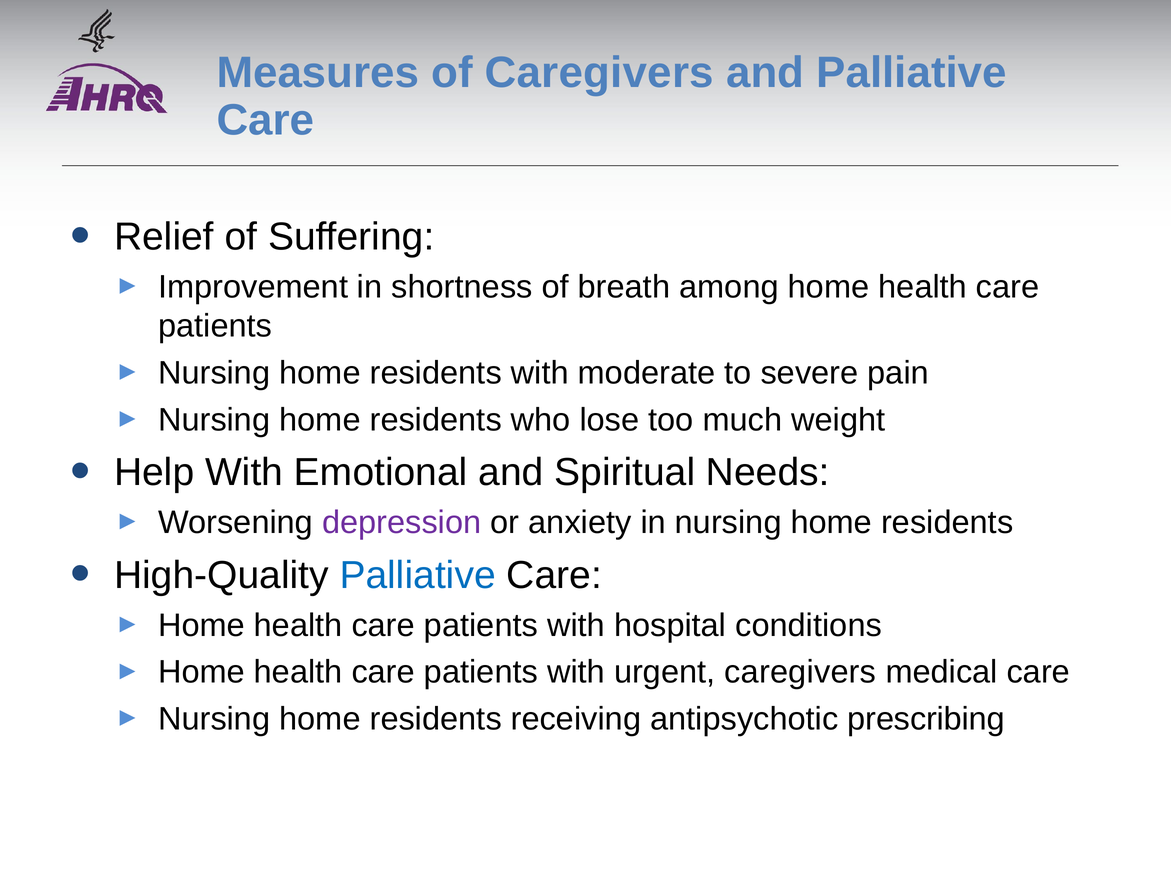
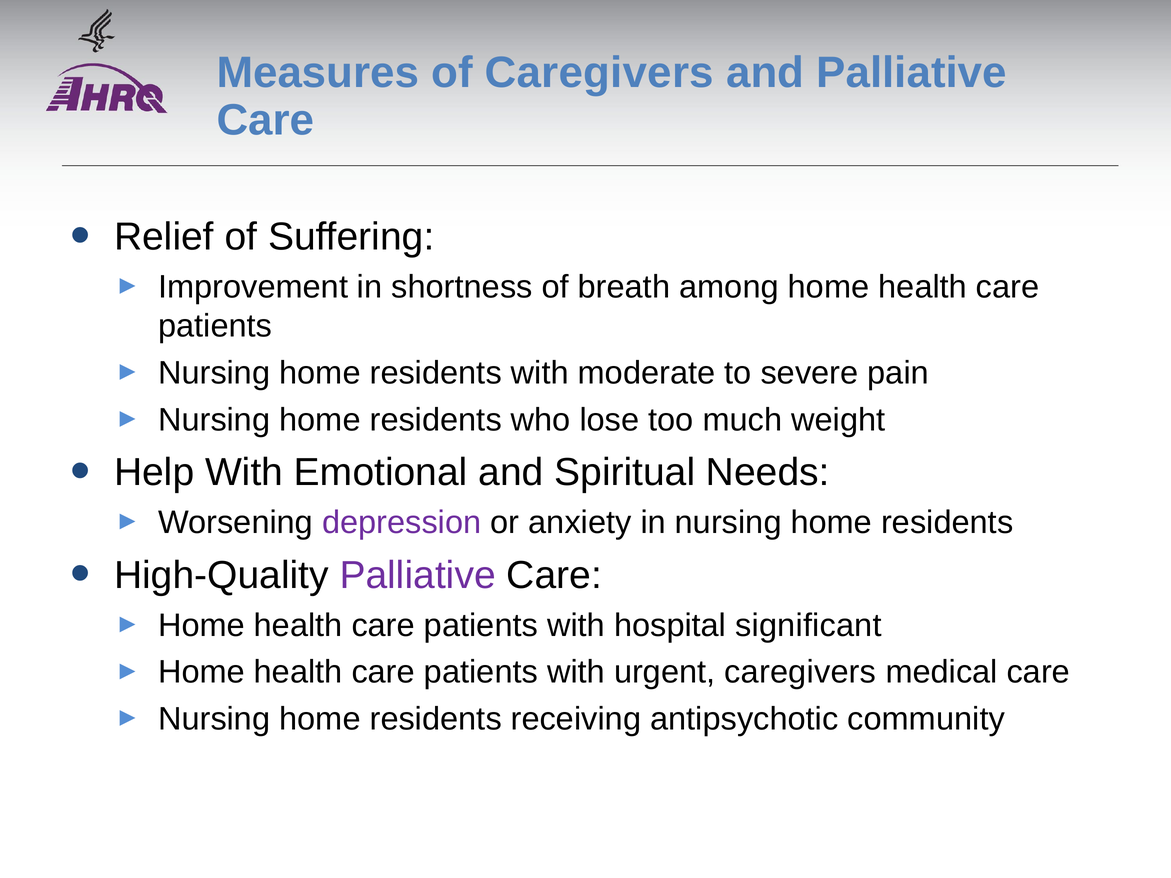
Palliative colour: blue -> purple (418, 575)
conditions: conditions -> significant (809, 626)
prescribing: prescribing -> community (926, 719)
